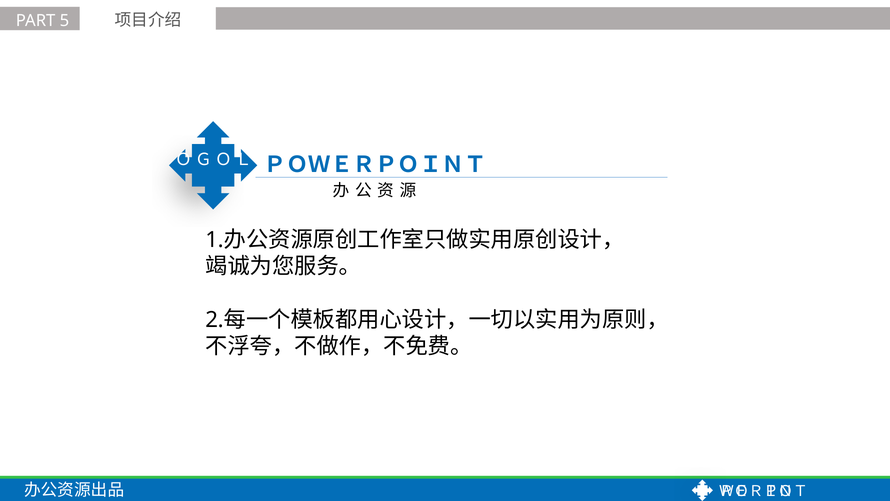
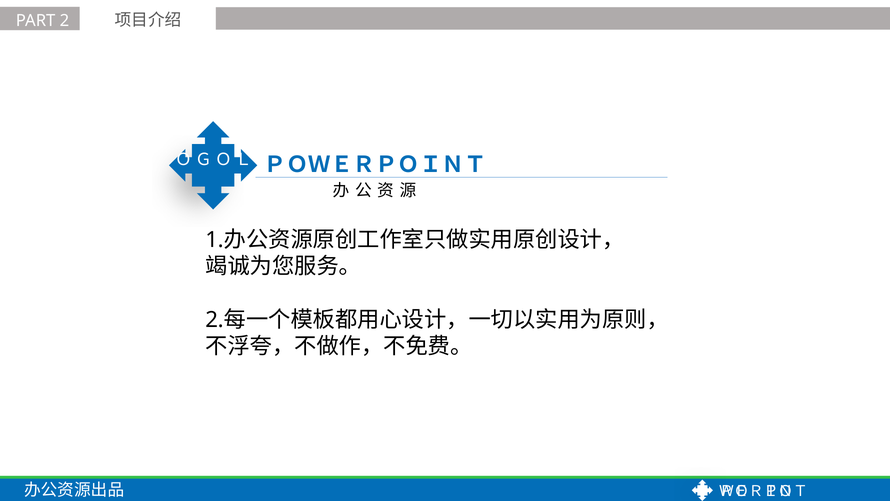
PART 5: 5 -> 2 (64, 21)
